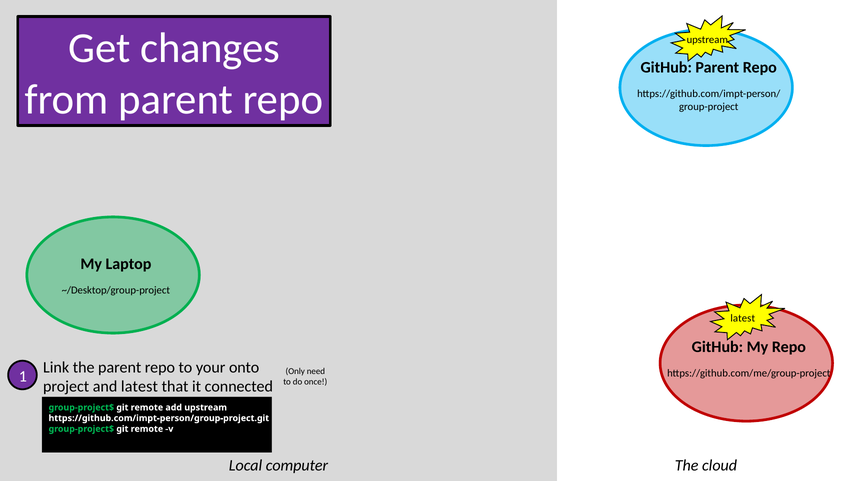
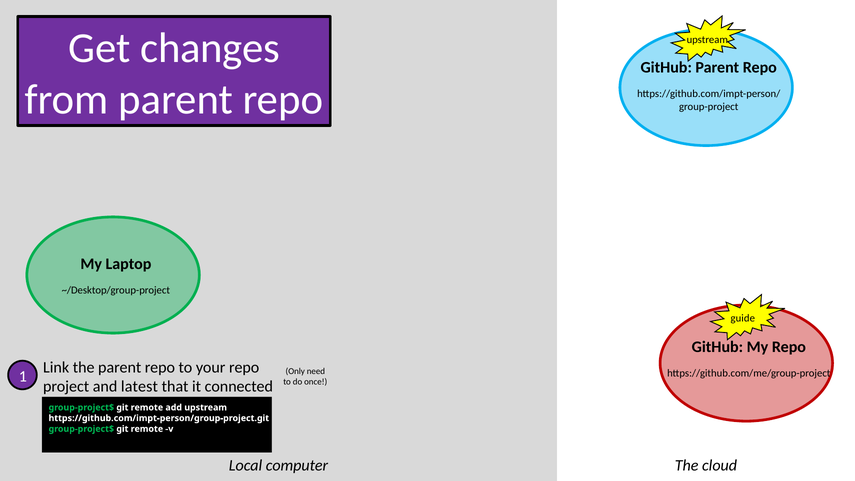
latest: latest -> guide (743, 318)
your onto: onto -> repo (244, 367)
